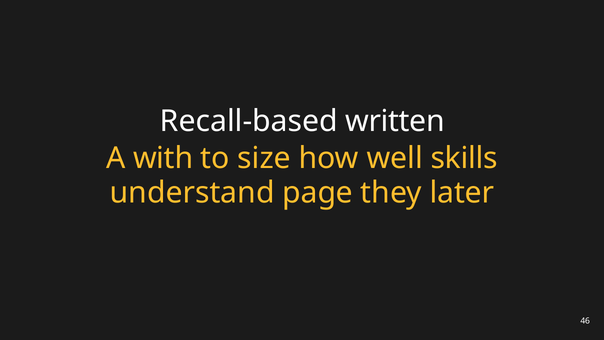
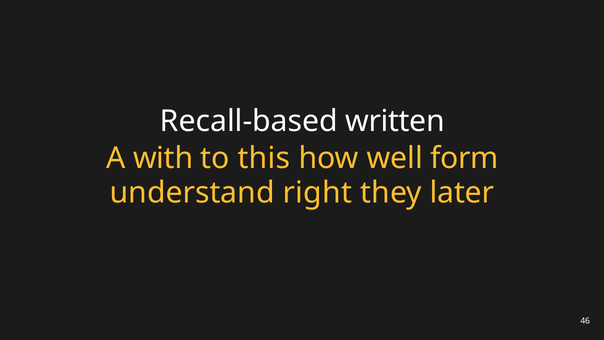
size: size -> this (264, 158)
skills: skills -> form (464, 158)
page: page -> right (317, 193)
